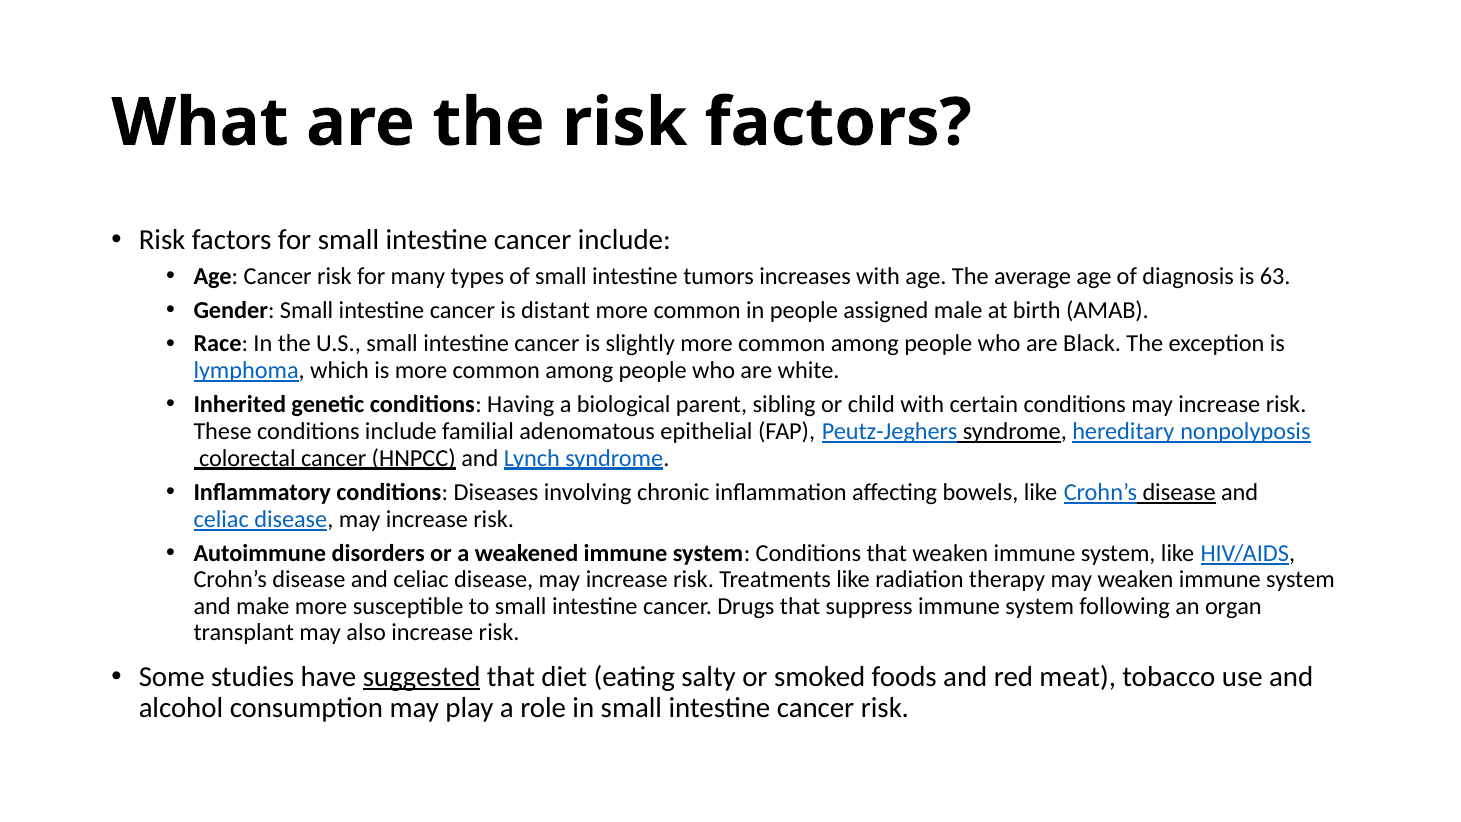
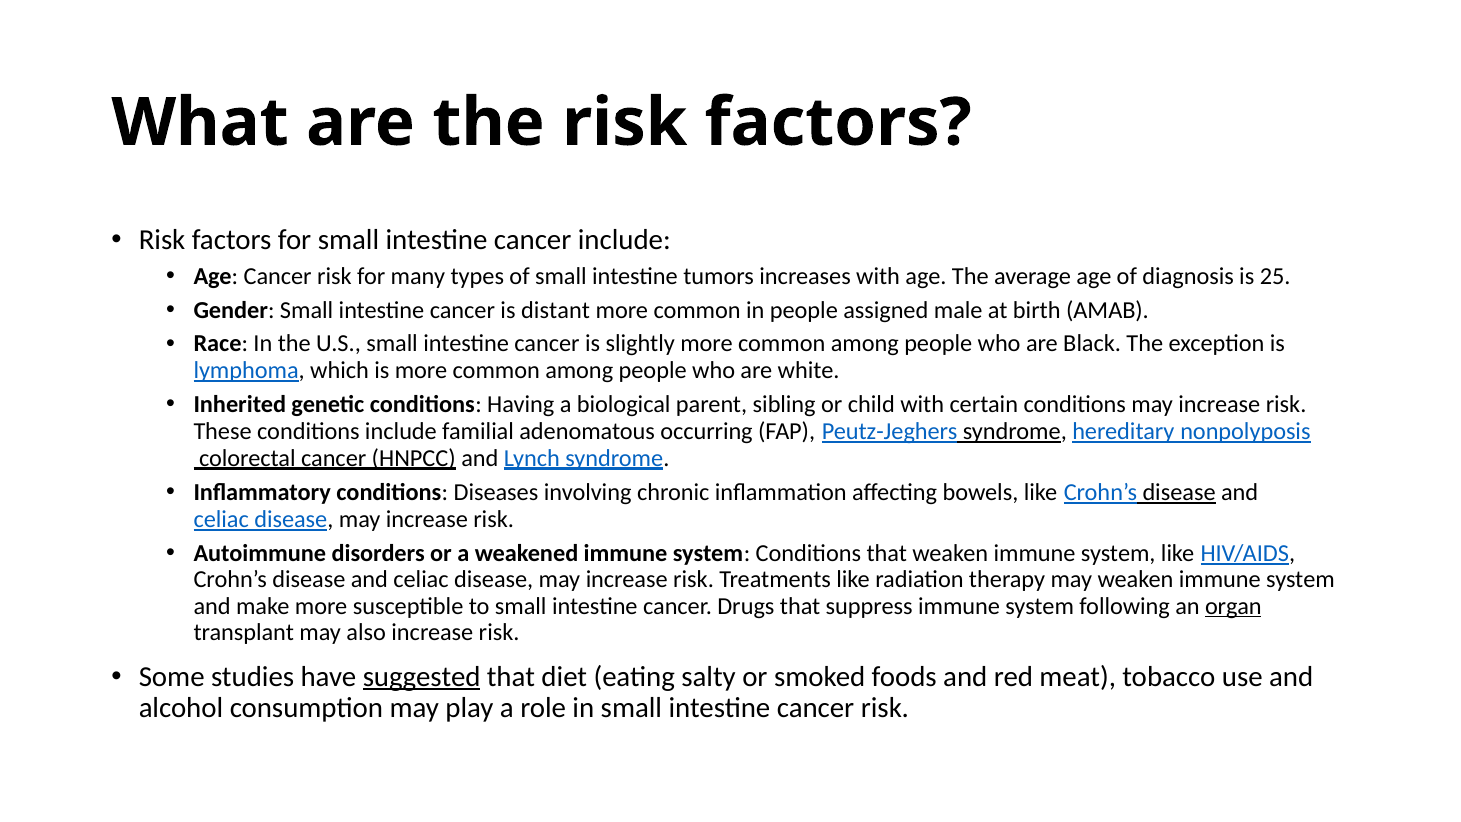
63: 63 -> 25 (1275, 276)
epithelial: epithelial -> occurring (707, 431)
organ underline: none -> present (1233, 606)
